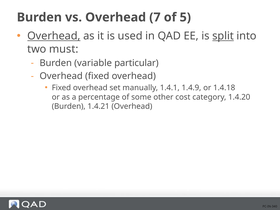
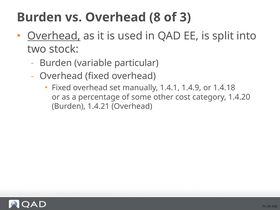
7: 7 -> 8 (155, 17)
5: 5 -> 3 (185, 17)
split underline: present -> none (223, 36)
must: must -> stock (64, 49)
